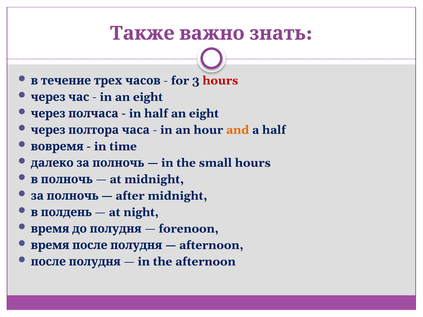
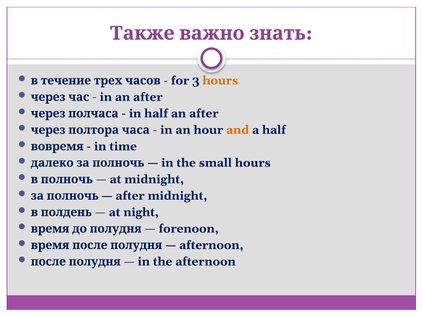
hours colour: red -> orange (220, 81)
in an eight: eight -> after (148, 97)
half an eight: eight -> after (204, 114)
